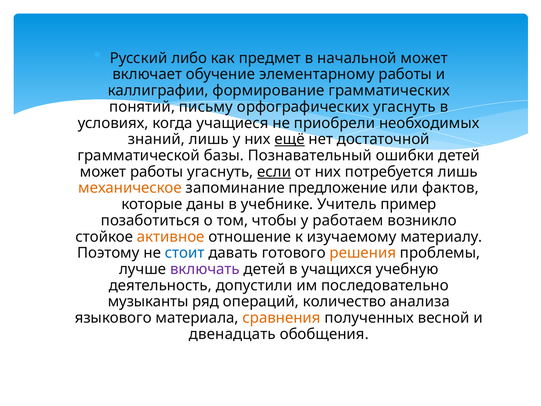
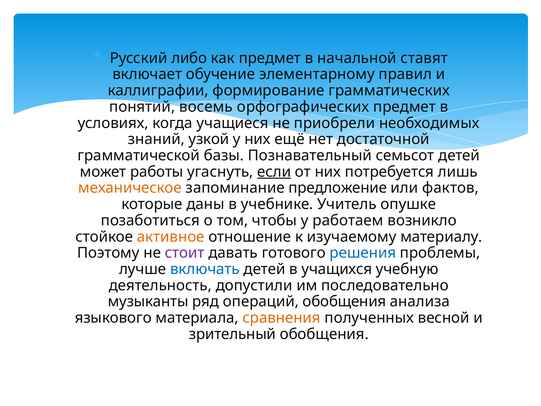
начальной может: может -> ставят (424, 58)
элементарному работы: работы -> правил (405, 74)
письму: письму -> восемь (206, 107)
орфографических угаснуть: угаснуть -> предмет (405, 107)
знаний лишь: лишь -> узкой (209, 139)
ещё underline: present -> none (290, 139)
ошибки: ошибки -> семьсот (405, 155)
пример: пример -> опушке (408, 204)
стоит colour: blue -> purple (185, 253)
решения colour: orange -> blue (363, 253)
включать colour: purple -> blue (205, 269)
операций количество: количество -> обобщения (344, 301)
двенадцать: двенадцать -> зрительный (232, 334)
